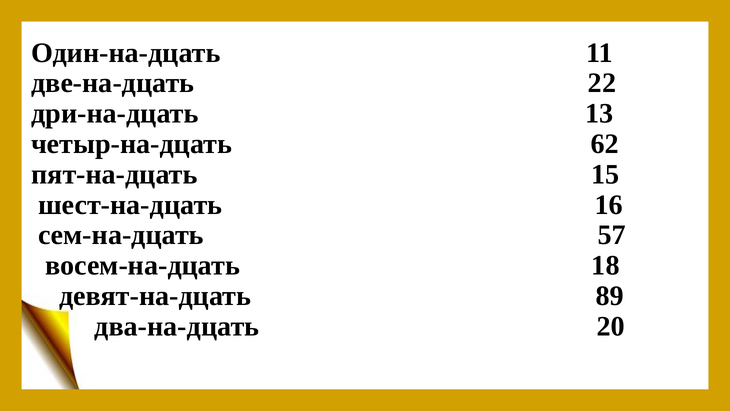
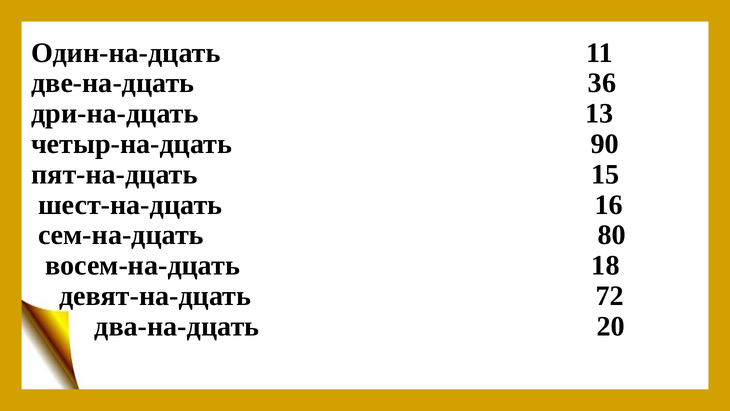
22: 22 -> 36 (602, 83)
62: 62 -> 90 (605, 144)
57: 57 -> 80 (612, 235)
89: 89 -> 72 (610, 296)
